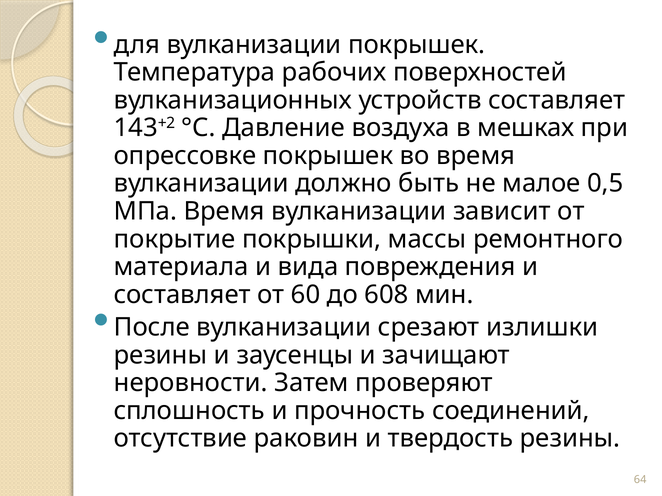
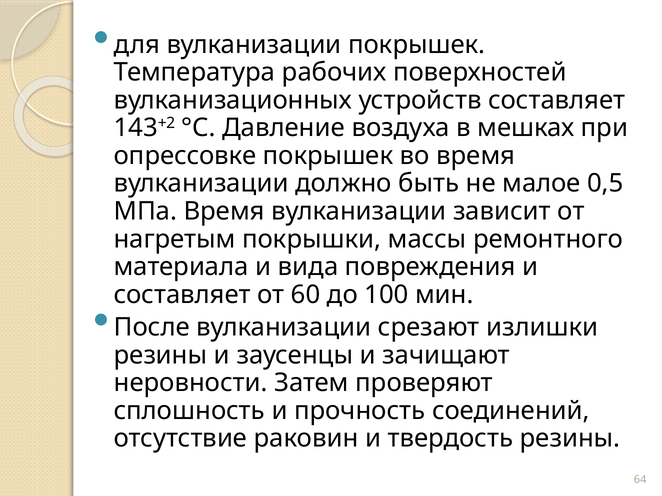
покрытие: покрытие -> нагретым (175, 239)
608: 608 -> 100 (387, 295)
